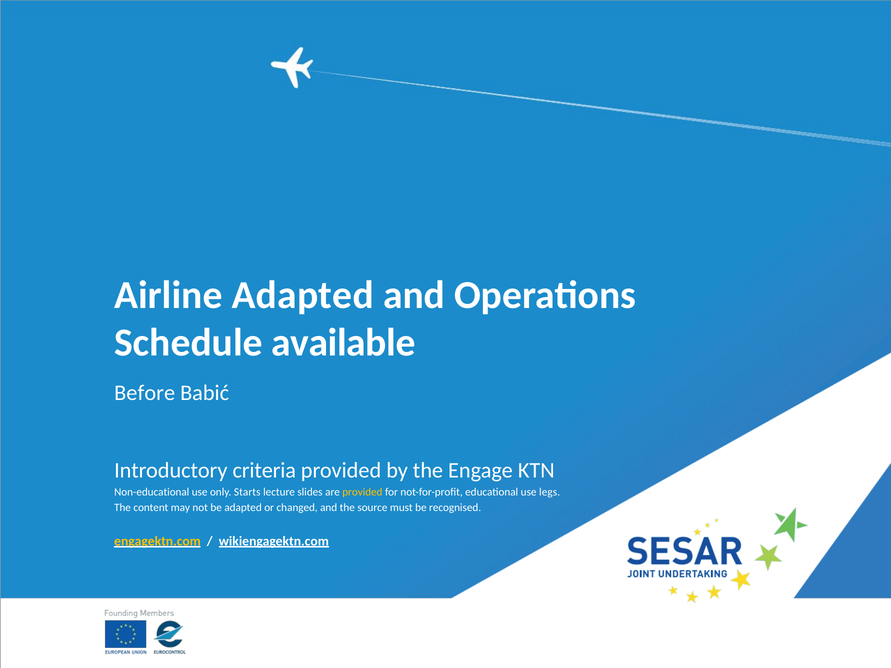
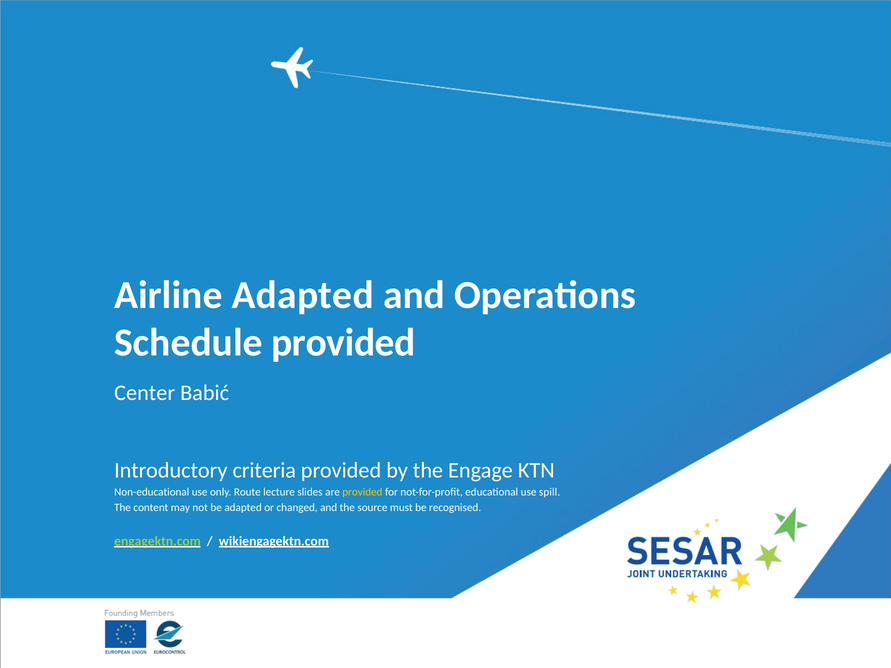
Schedule available: available -> provided (343, 343)
Before: Before -> Center (145, 393)
Starts: Starts -> Route (247, 492)
legs: legs -> spill (550, 492)
engagektn.com colour: yellow -> light green (157, 541)
